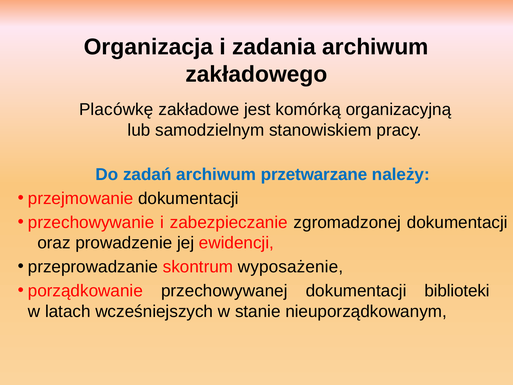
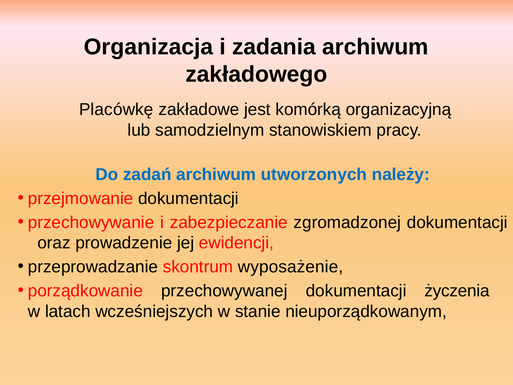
przetwarzane: przetwarzane -> utworzonych (314, 174)
biblioteki: biblioteki -> życzenia (457, 291)
